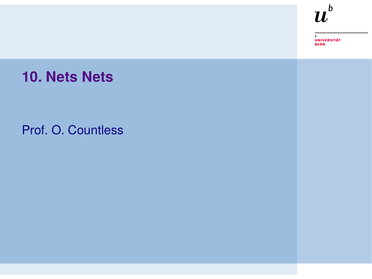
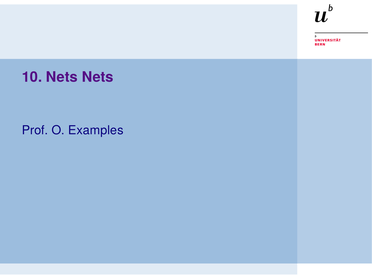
Countless: Countless -> Examples (96, 130)
